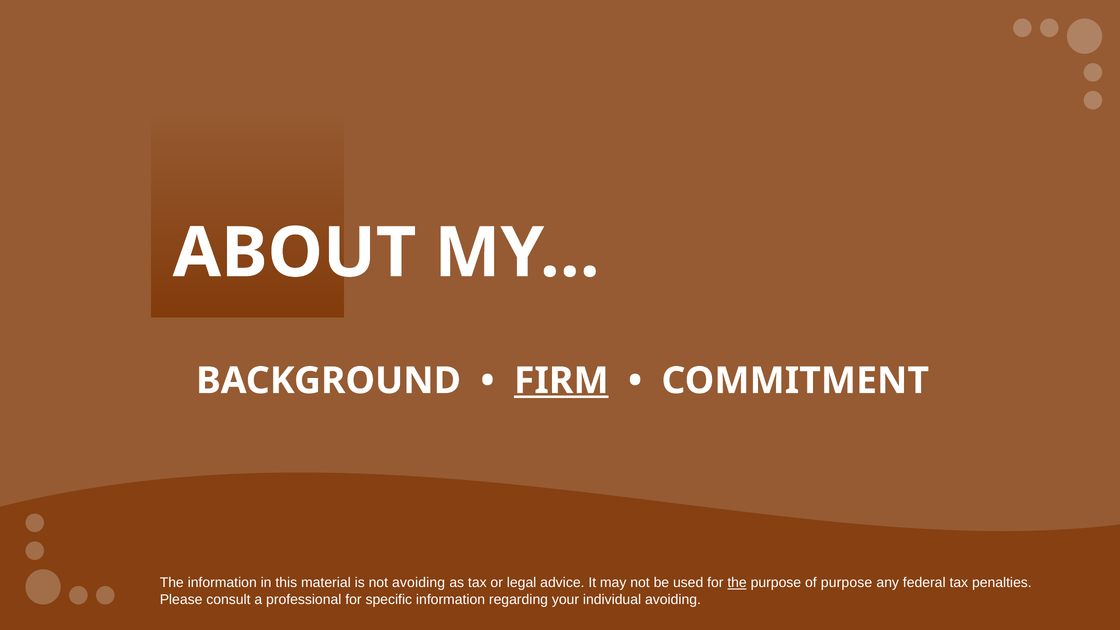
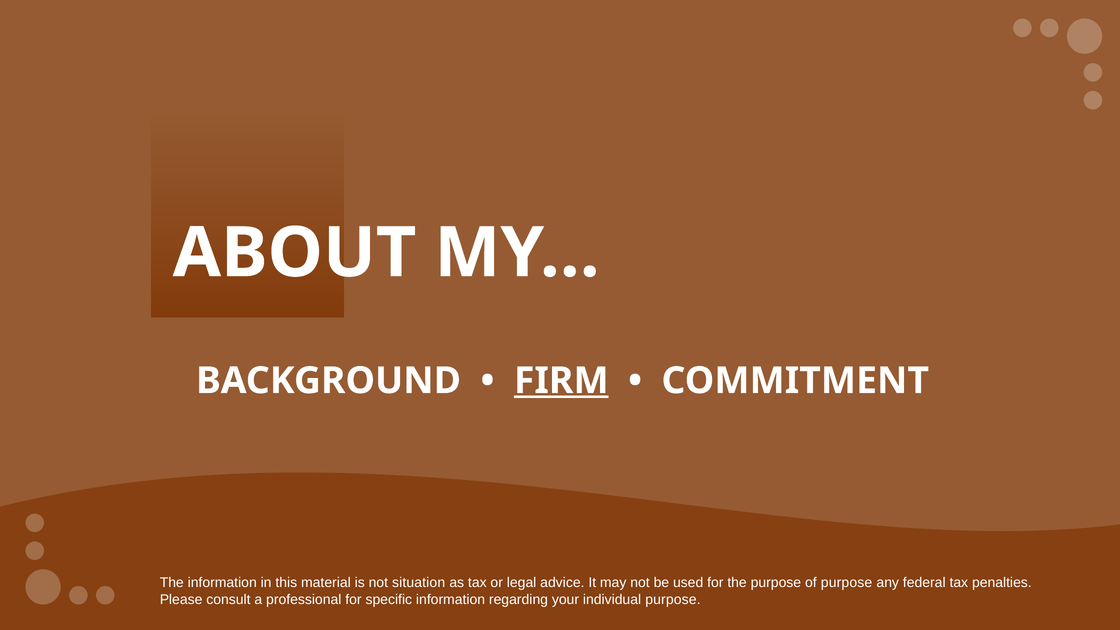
not avoiding: avoiding -> situation (419, 583)
the underline: present -> none (737, 583)
individual avoiding: avoiding -> purpose (673, 600)
